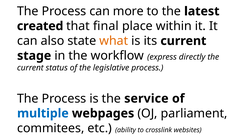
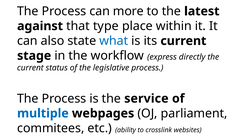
created: created -> against (40, 26)
final: final -> type (106, 26)
what colour: orange -> blue (114, 41)
